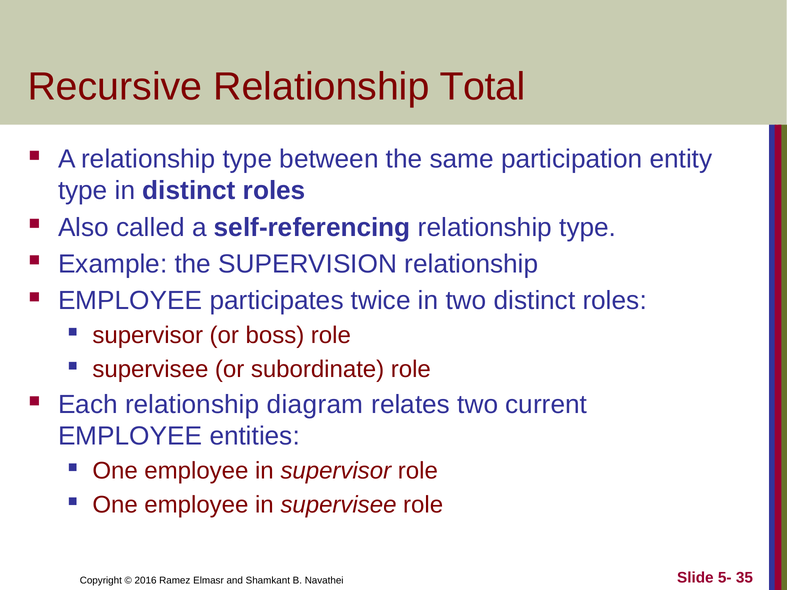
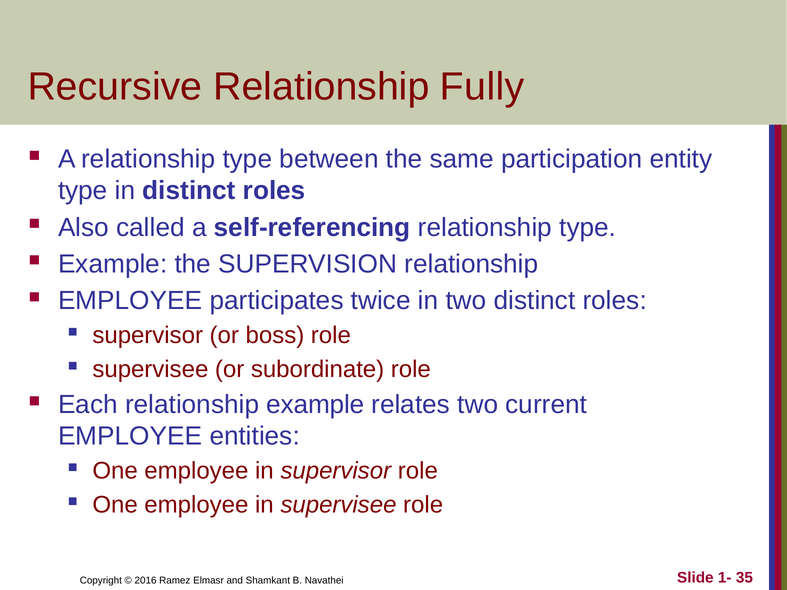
Total: Total -> Fully (482, 87)
relationship diagram: diagram -> example (315, 405)
5-: 5- -> 1- (725, 578)
